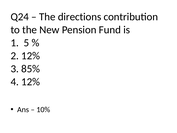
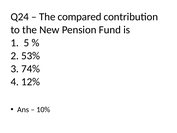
directions: directions -> compared (80, 17)
2 12%: 12% -> 53% (31, 56)
85%: 85% -> 74% (31, 69)
